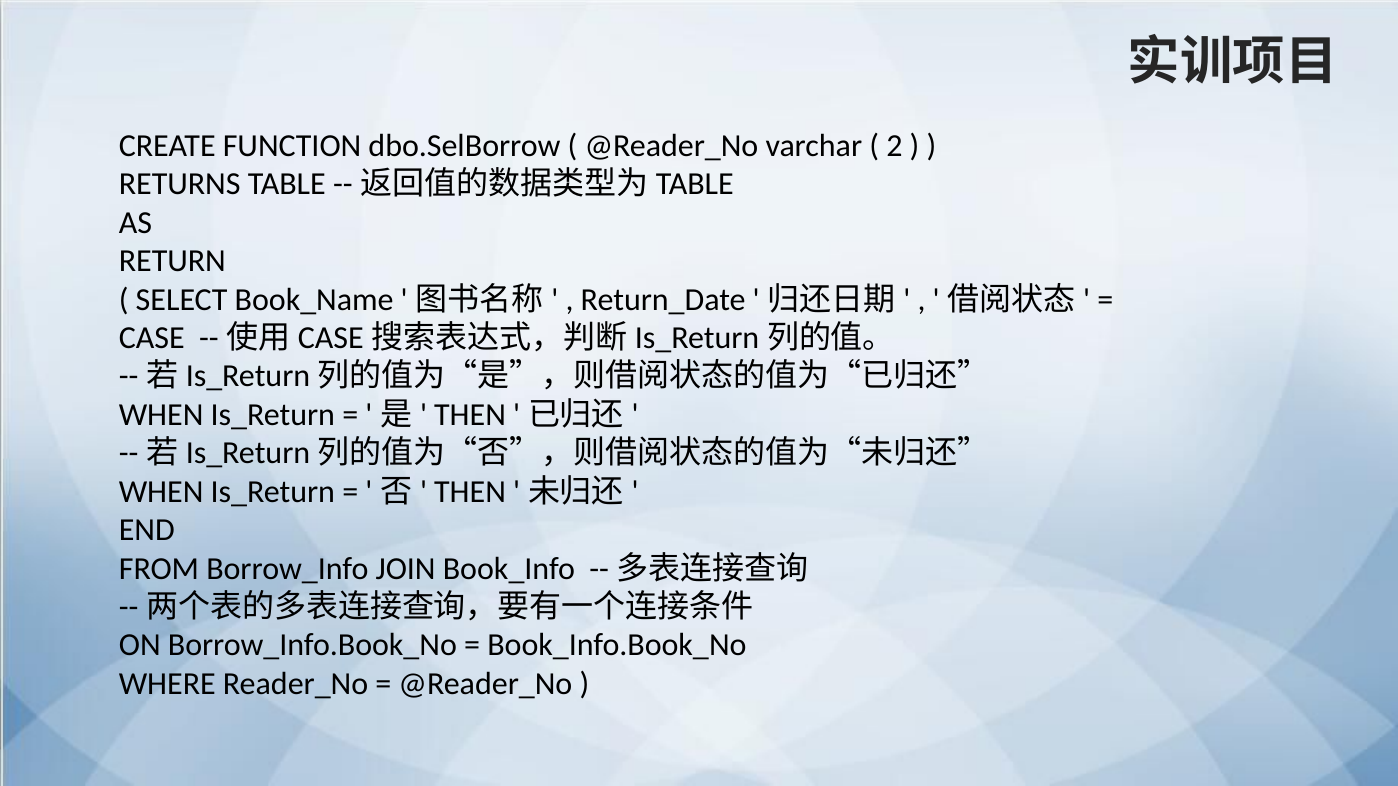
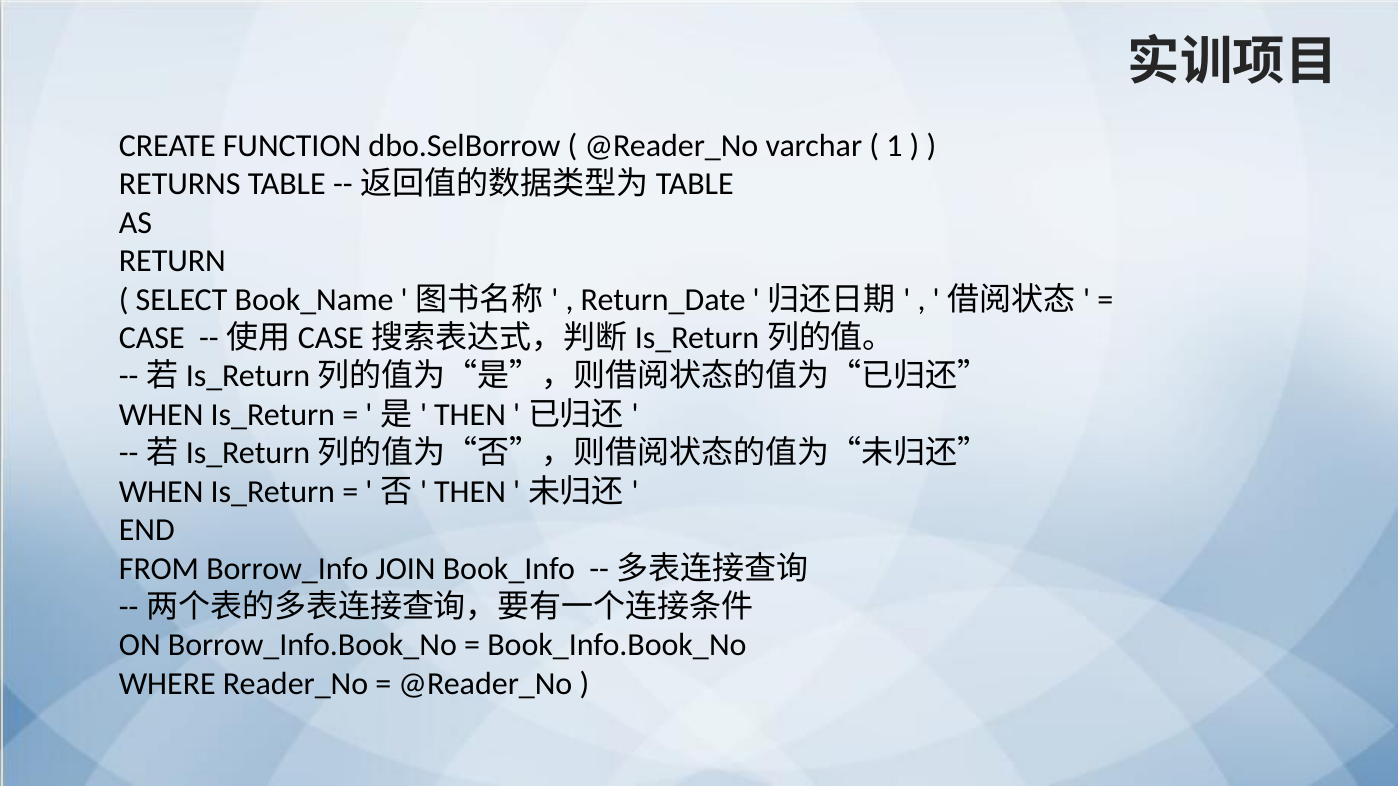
2: 2 -> 1 (894, 146)
